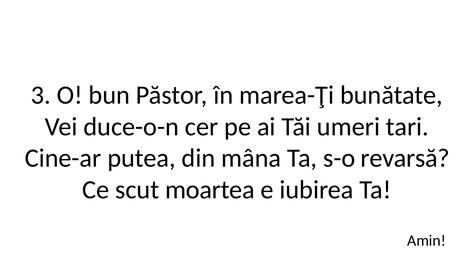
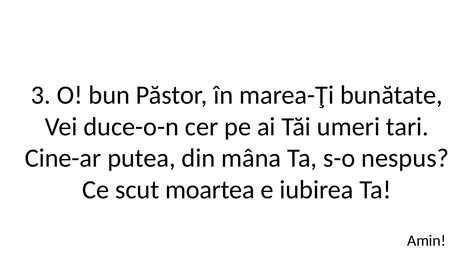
revarsă: revarsă -> nespus (405, 158)
